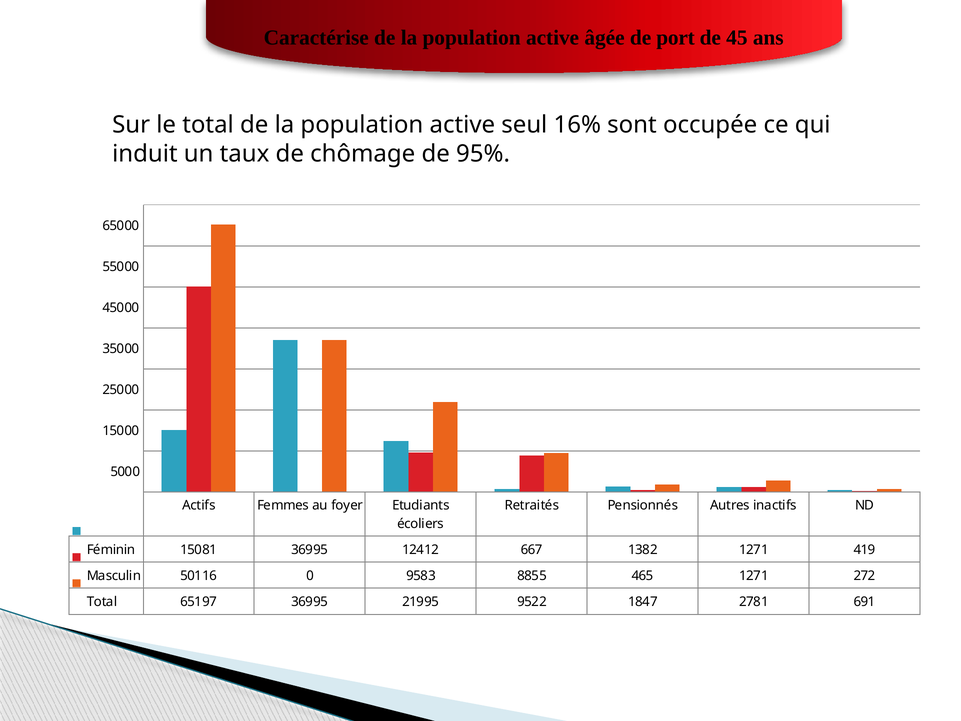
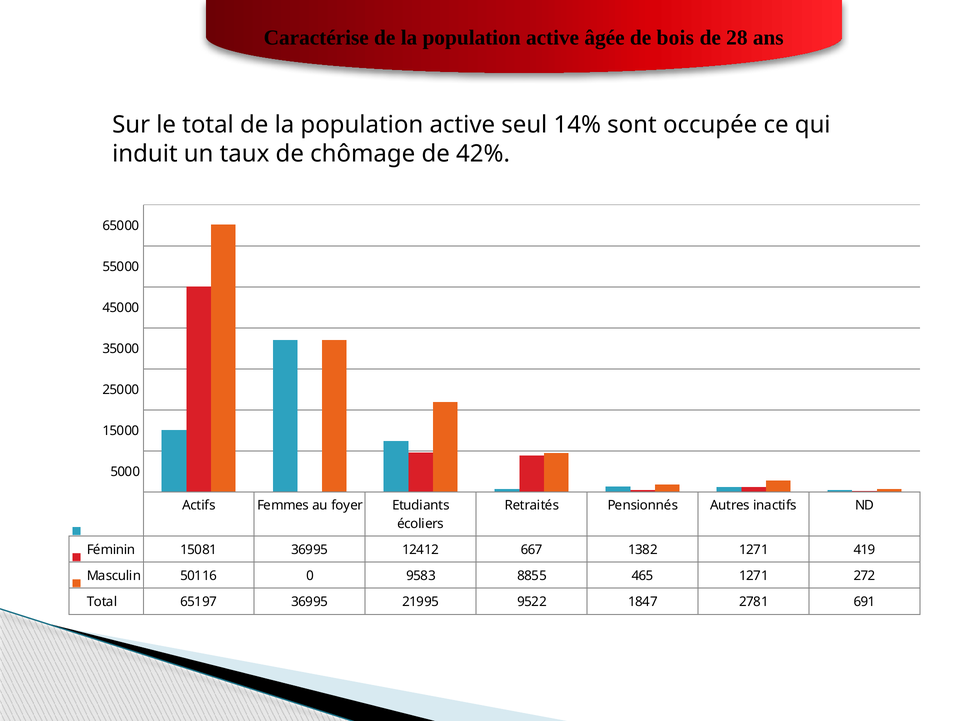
port: port -> bois (675, 38)
45: 45 -> 28 (737, 38)
16%: 16% -> 14% (577, 125)
95%: 95% -> 42% (483, 154)
